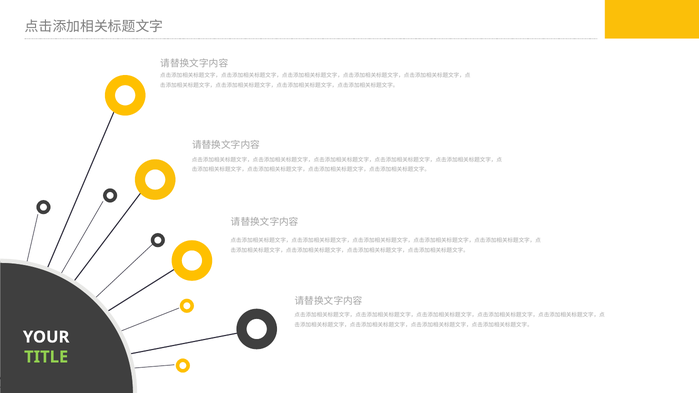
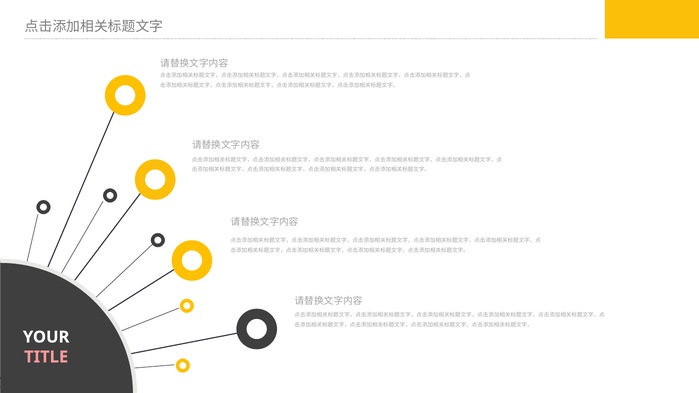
TITLE colour: light green -> pink (46, 357)
